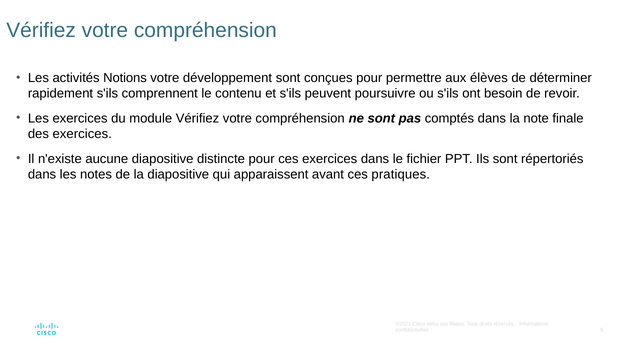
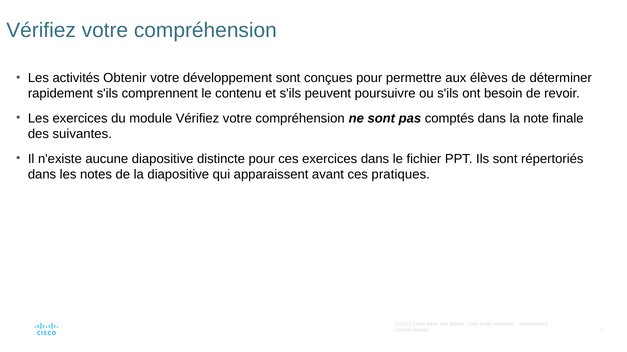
Notions: Notions -> Obtenir (125, 78)
des exercices: exercices -> suivantes (82, 134)
